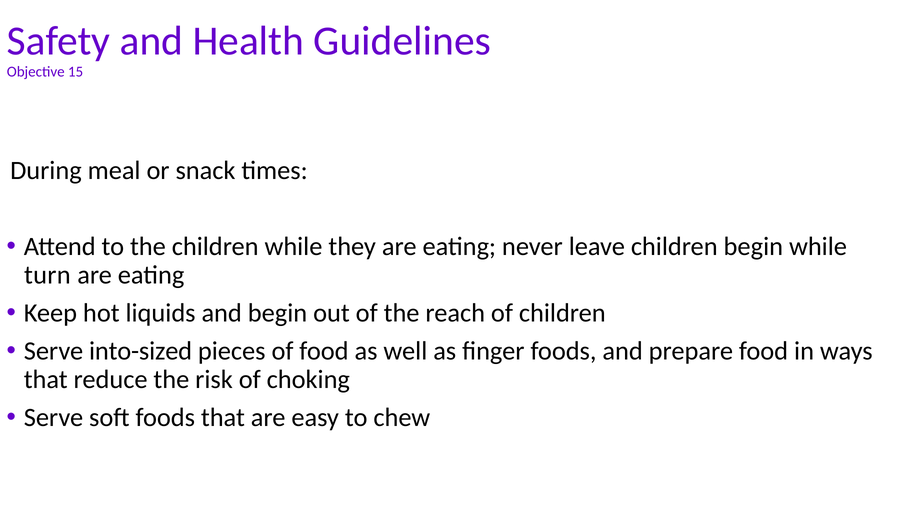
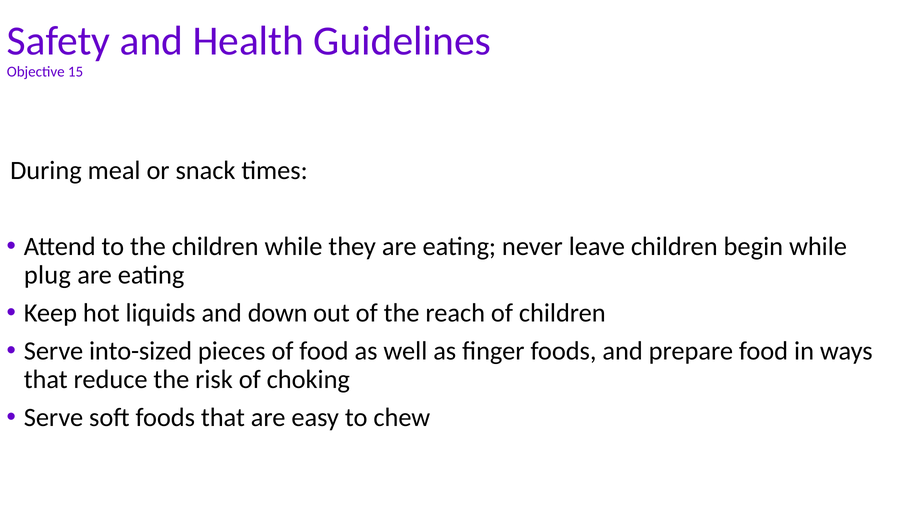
turn: turn -> plug (47, 275)
and begin: begin -> down (278, 313)
